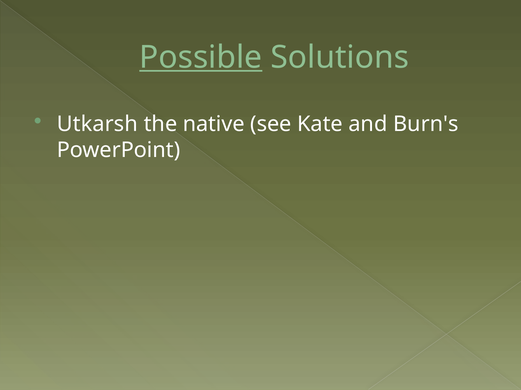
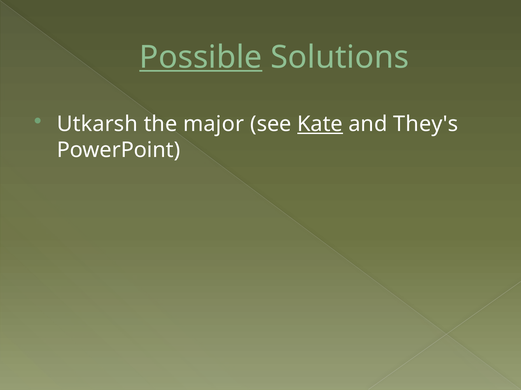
native: native -> major (214, 124)
Kate underline: none -> present (320, 124)
Burn's: Burn's -> They's (426, 124)
